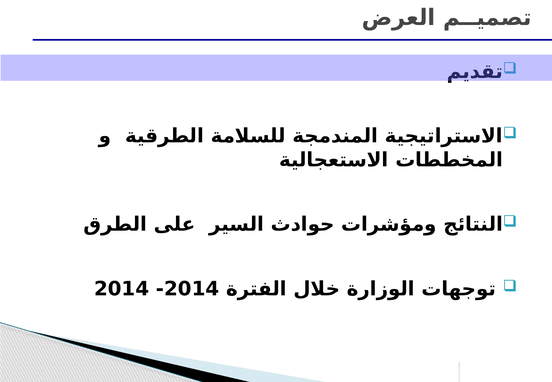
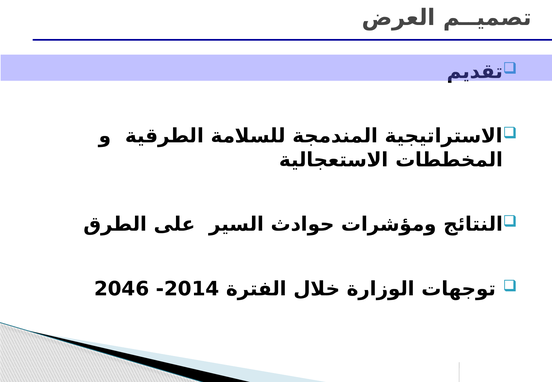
2014: 2014 -> 2046 (122, 289)
